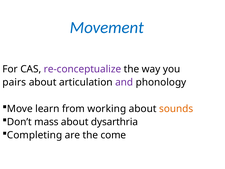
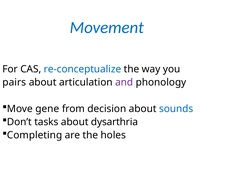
re-conceptualize colour: purple -> blue (83, 69)
learn: learn -> gene (47, 109)
working: working -> decision (107, 109)
sounds colour: orange -> blue (176, 109)
mass: mass -> tasks (46, 122)
come: come -> holes (113, 135)
